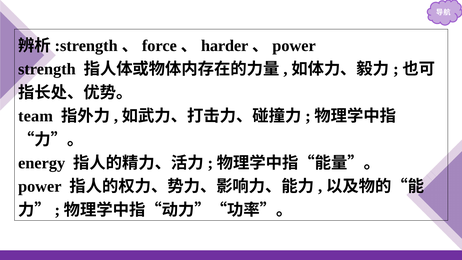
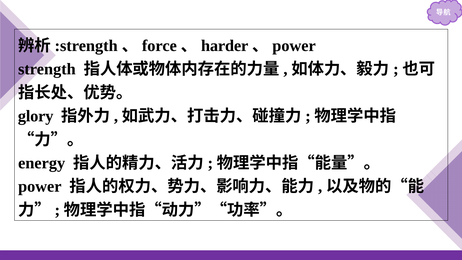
team: team -> glory (36, 116)
